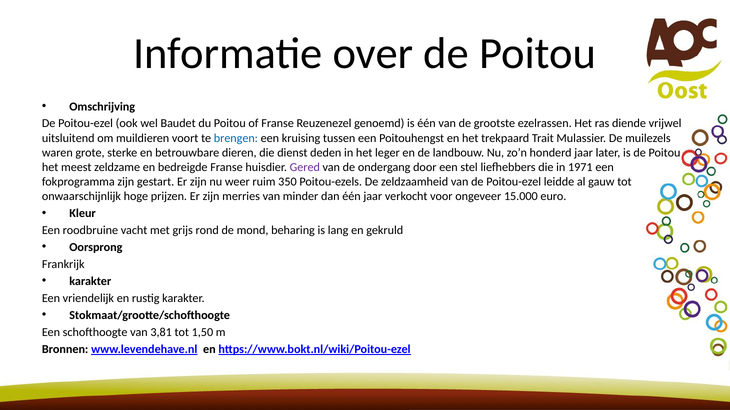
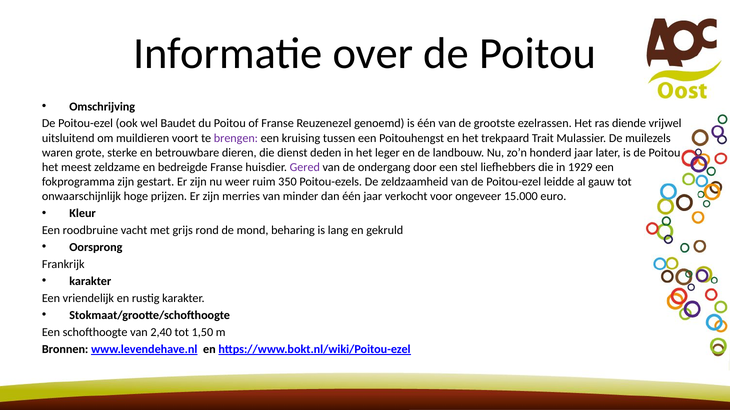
brengen colour: blue -> purple (236, 138)
1971: 1971 -> 1929 (580, 167)
3,81: 3,81 -> 2,40 (161, 333)
